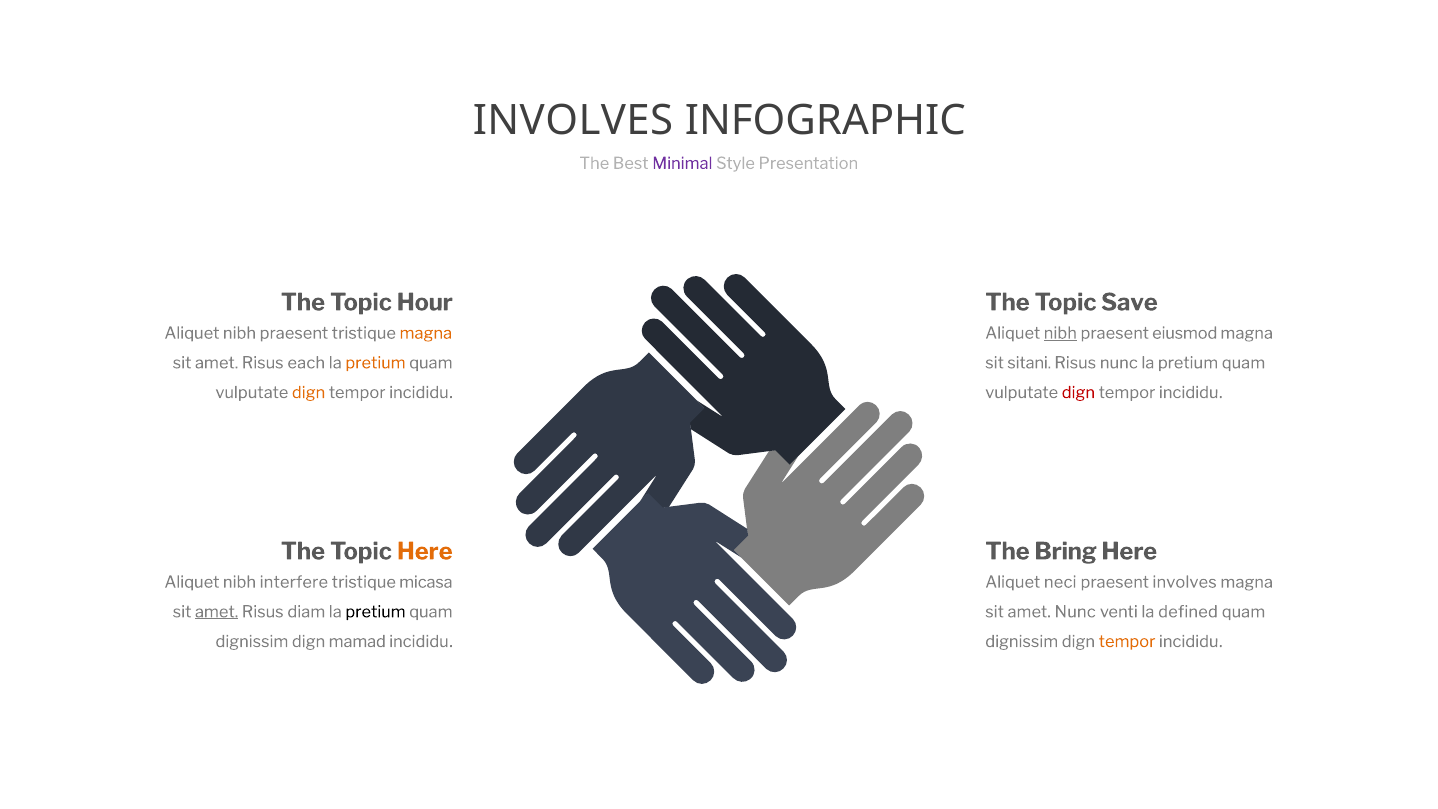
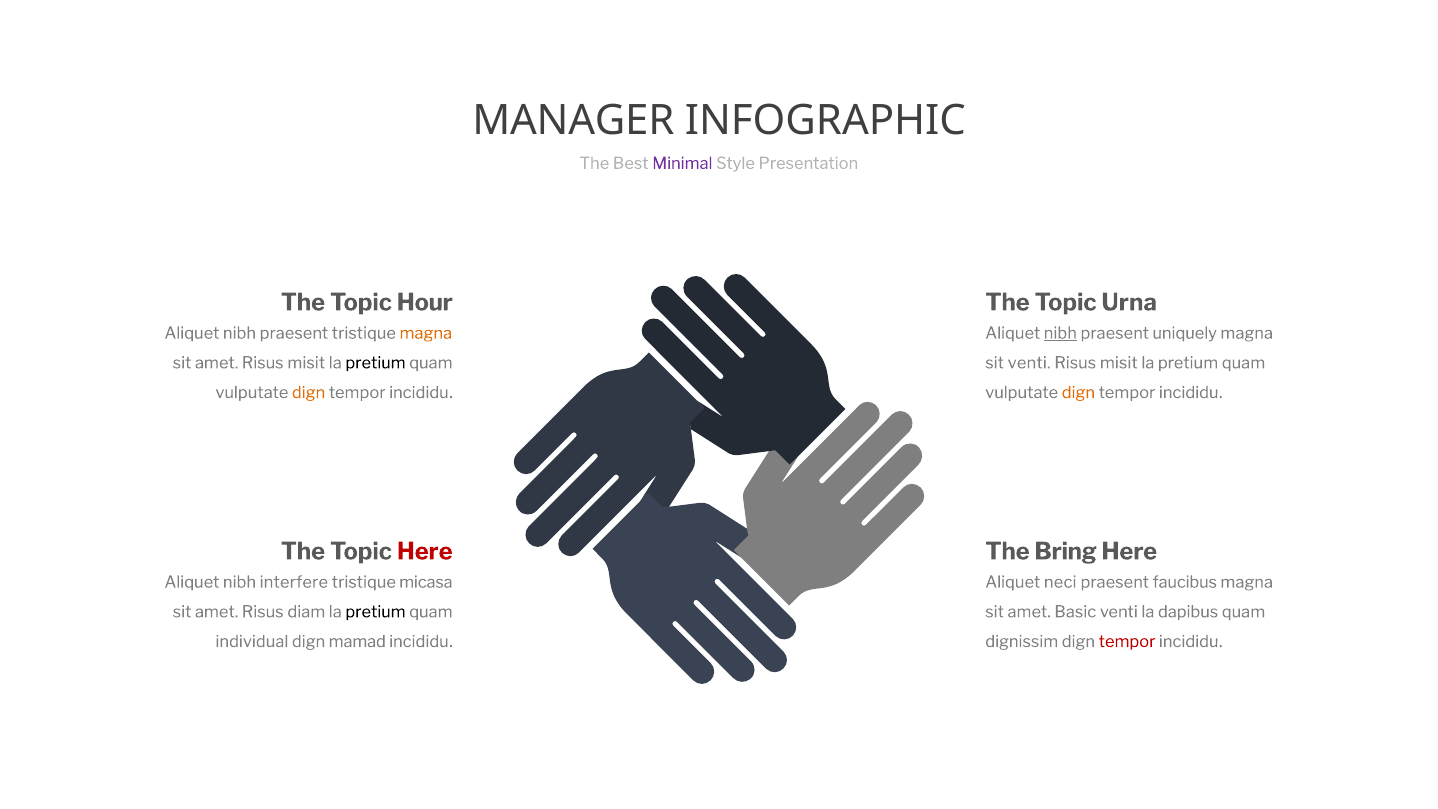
INVOLVES: INVOLVES -> MANAGER (573, 121)
Save: Save -> Urna (1129, 303)
eiusmod: eiusmod -> uniquely (1185, 333)
amet Risus each: each -> misit (306, 363)
pretium colour: orange -> black (376, 363)
sit sitani: sitani -> venti (1029, 363)
nunc: nunc -> misit (1119, 363)
dign colour: red -> orange (1078, 393)
Here colour: orange -> red (425, 551)
praesent involves: involves -> faucibus (1185, 582)
amet underline: present -> none (217, 612)
amet Nunc: Nunc -> Basic (1075, 612)
defined: defined -> dapibus (1188, 612)
dignissim: dignissim -> individual (252, 641)
tempor colour: orange -> red (1127, 641)
